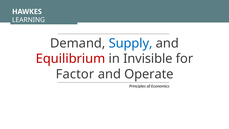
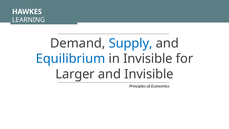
Equilibrium colour: red -> blue (70, 59)
Factor: Factor -> Larger (75, 74)
and Operate: Operate -> Invisible (149, 74)
